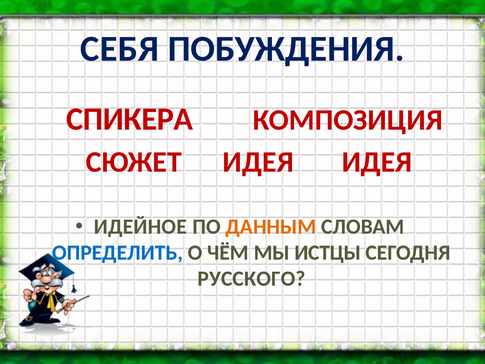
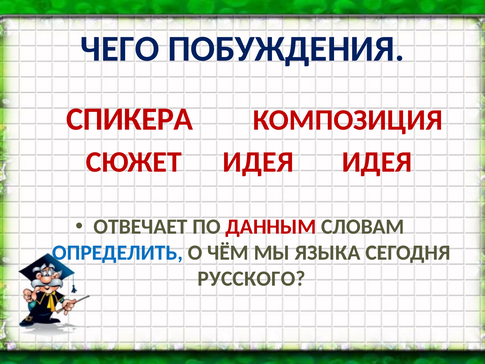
СЕБЯ: СЕБЯ -> ЧЕГО (120, 49)
ИДЕЙНОЕ: ИДЕЙНОЕ -> ОТВЕЧАЕТ (141, 227)
ДАННЫМ colour: orange -> red (271, 227)
ИСТЦЫ: ИСТЦЫ -> ЯЗЫКА (328, 253)
